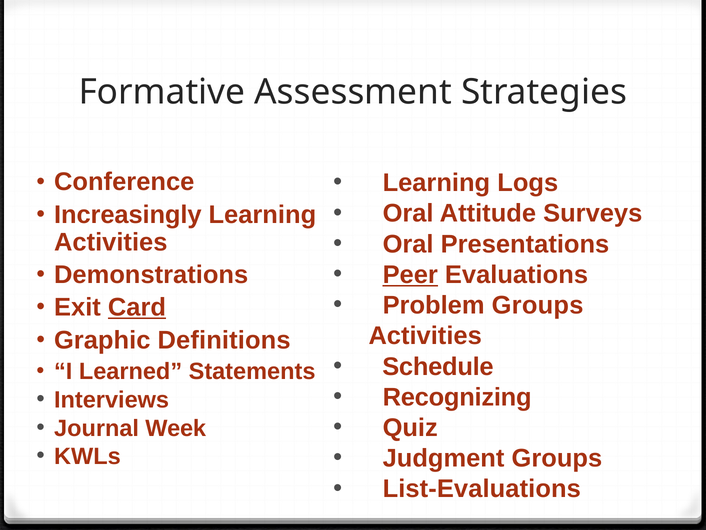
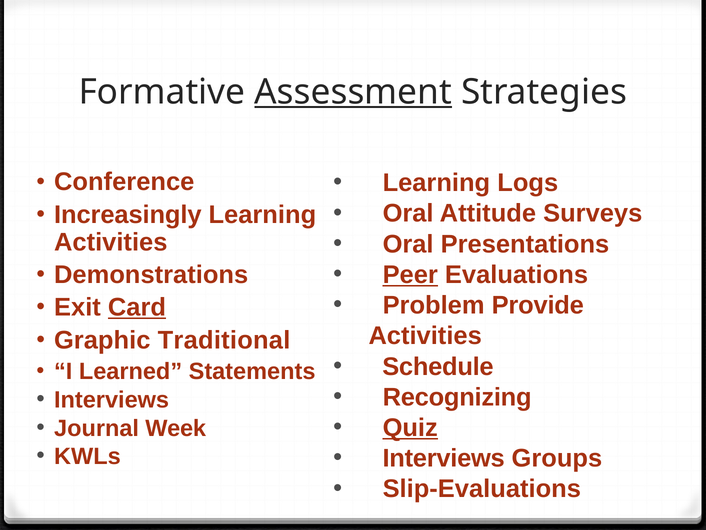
Assessment underline: none -> present (353, 92)
Problem Groups: Groups -> Provide (538, 305)
Definitions: Definitions -> Traditional (224, 340)
Quiz underline: none -> present (410, 427)
Judgment: Judgment -> Interviews (444, 458)
List-Evaluations: List-Evaluations -> Slip-Evaluations (482, 489)
